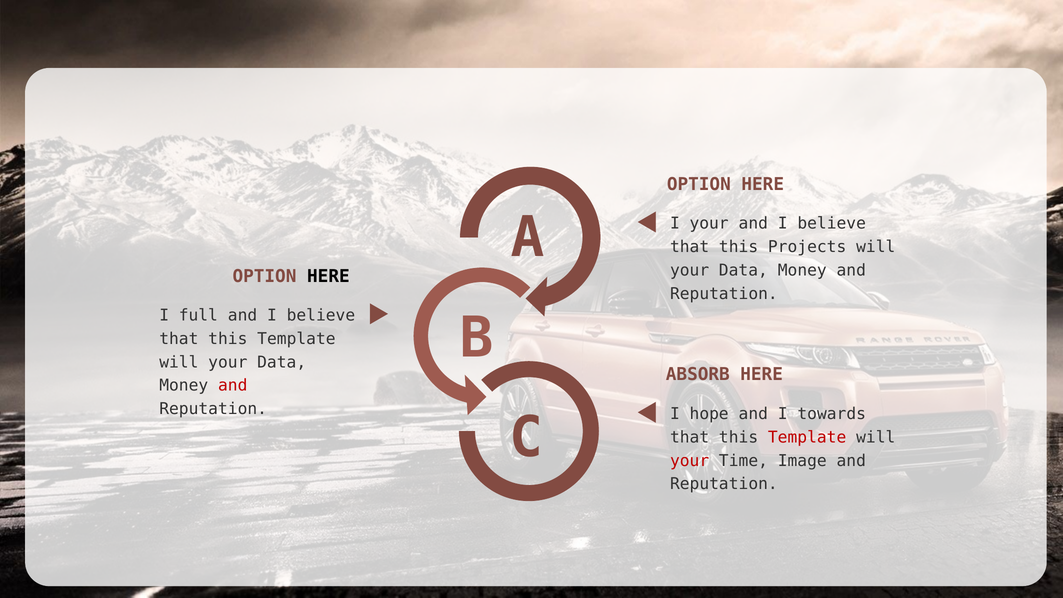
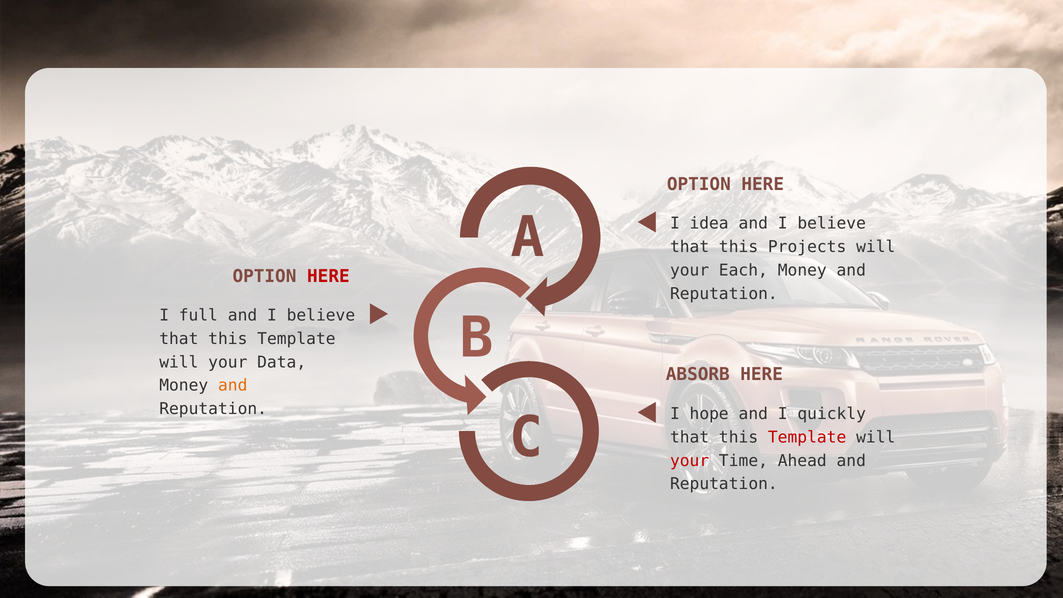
I your: your -> idea (709, 224)
Data: Data -> Each (743, 270)
HERE colour: black -> red (328, 277)
and colour: red -> orange (233, 386)
towards: towards -> quickly (832, 414)
Image: Image -> Ahead (802, 461)
